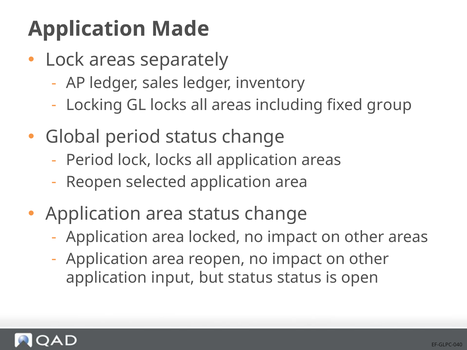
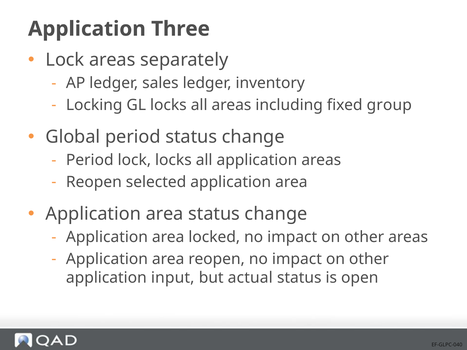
Made: Made -> Three (181, 29)
but status: status -> actual (250, 278)
